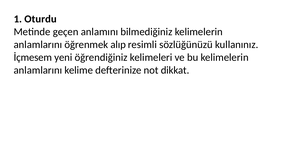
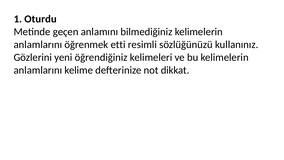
alıp: alıp -> etti (118, 44)
İçmesem: İçmesem -> Gözlerini (33, 57)
